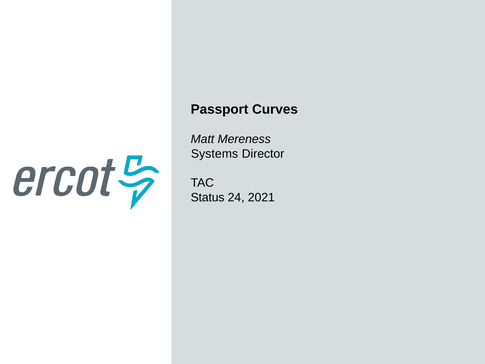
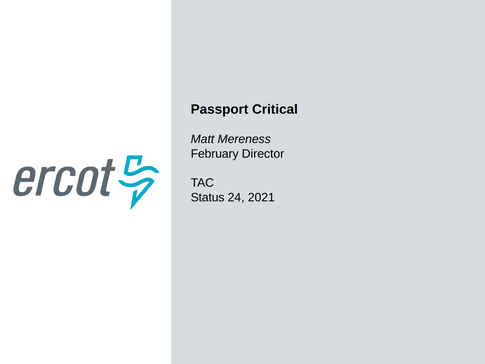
Curves: Curves -> Critical (275, 109)
Systems: Systems -> February (215, 154)
